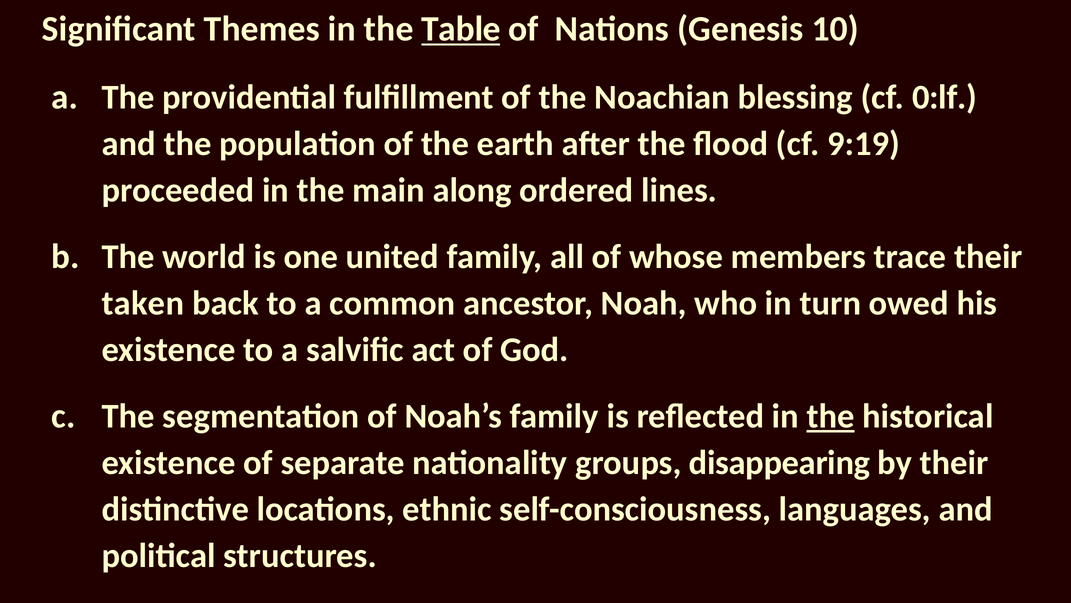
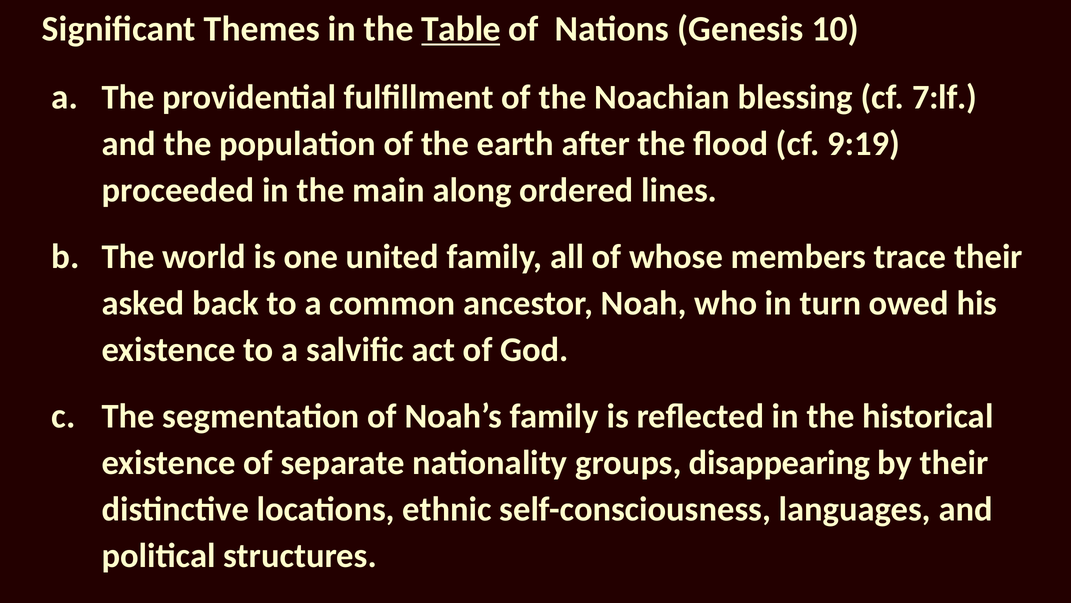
0:lf: 0:lf -> 7:lf (944, 97)
taken: taken -> asked (143, 303)
the underline: present -> none (831, 416)
